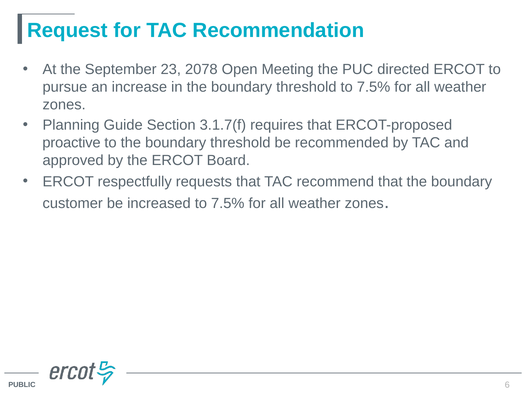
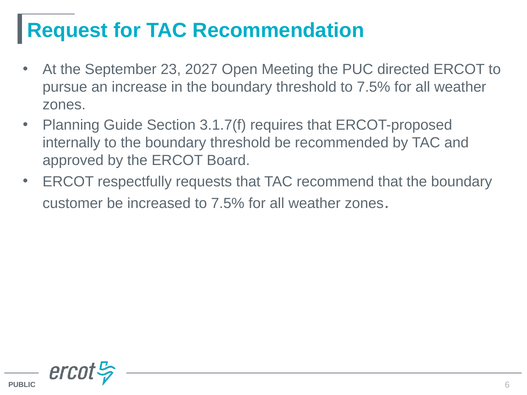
2078: 2078 -> 2027 (201, 70)
proactive: proactive -> internally (71, 143)
